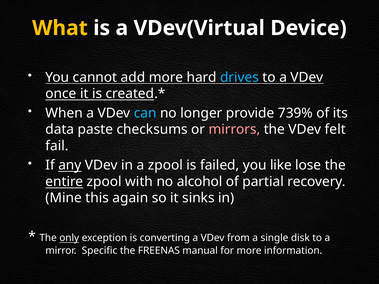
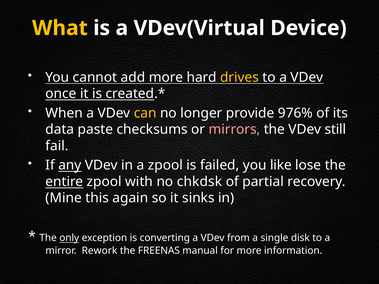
drives colour: light blue -> yellow (239, 77)
can colour: light blue -> yellow (145, 113)
739%: 739% -> 976% (295, 113)
felt: felt -> still (335, 130)
alcohol: alcohol -> chkdsk (199, 182)
Specific: Specific -> Rework (100, 251)
